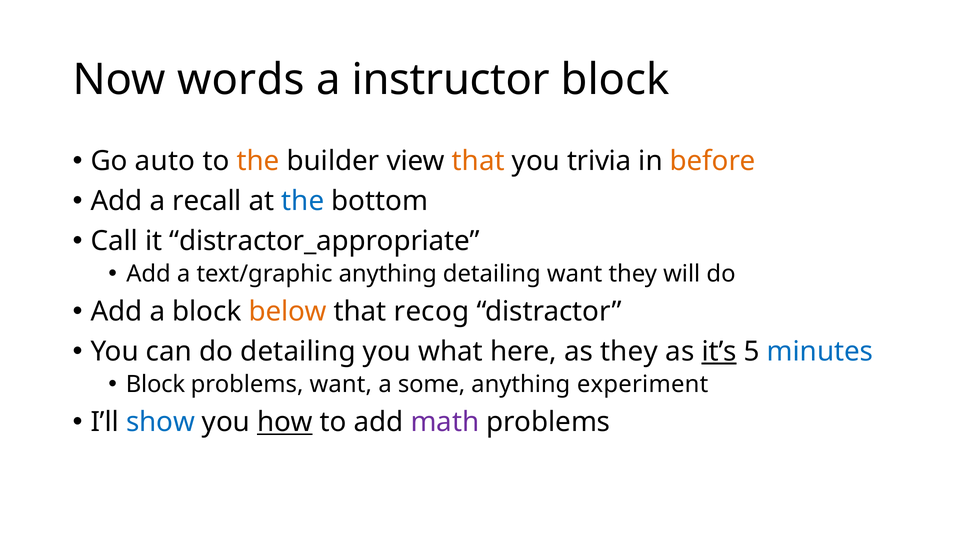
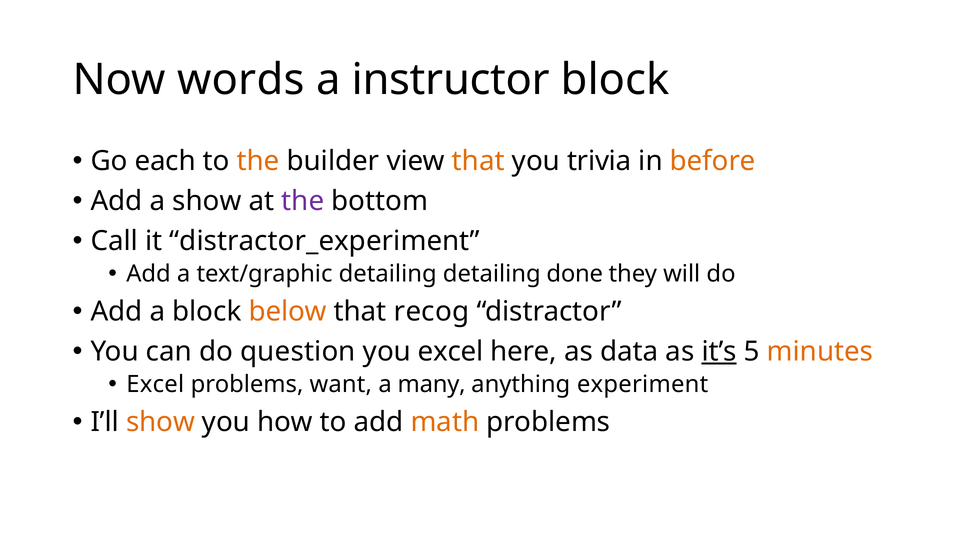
auto: auto -> each (165, 161)
a recall: recall -> show (207, 201)
the colour: blue -> purple (303, 201)
distractor_appropriate: distractor_appropriate -> distractor_experiment (324, 241)
text/graphic anything: anything -> detailing (388, 274)
detailing want: want -> done (575, 274)
do detailing: detailing -> question (298, 352)
you what: what -> excel (451, 352)
as they: they -> data (629, 352)
minutes colour: blue -> orange (820, 352)
Block: Block -> Excel (155, 384)
some: some -> many (432, 384)
show colour: blue -> orange (161, 422)
how underline: present -> none (285, 422)
math colour: purple -> orange (445, 422)
